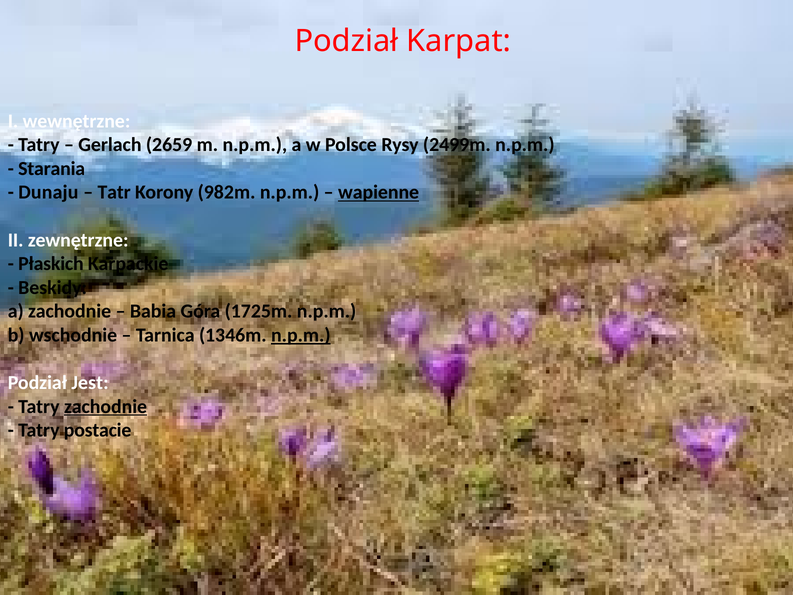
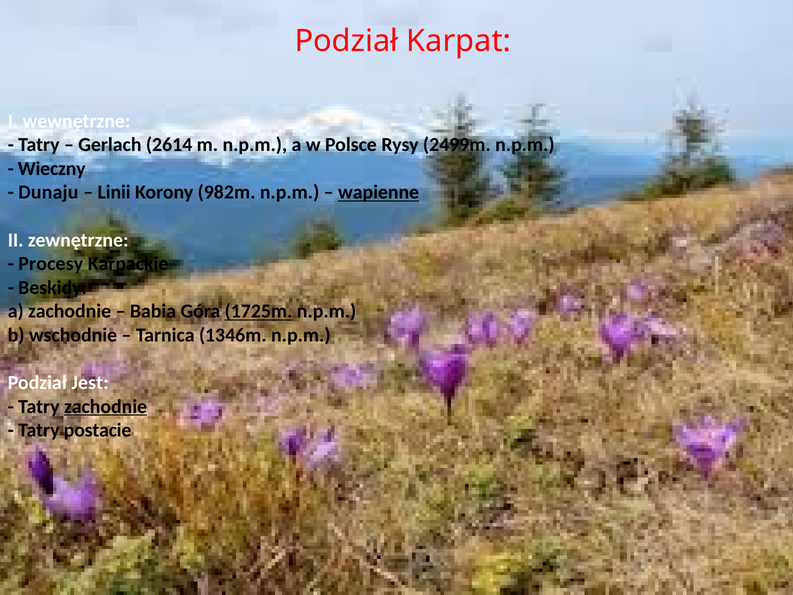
2659: 2659 -> 2614 (169, 145)
Starania: Starania -> Wieczny (52, 169)
Tatr: Tatr -> Linii (114, 192)
Płaskich: Płaskich -> Procesy (51, 264)
1725m underline: none -> present (259, 311)
n.p.m underline: present -> none (301, 335)
